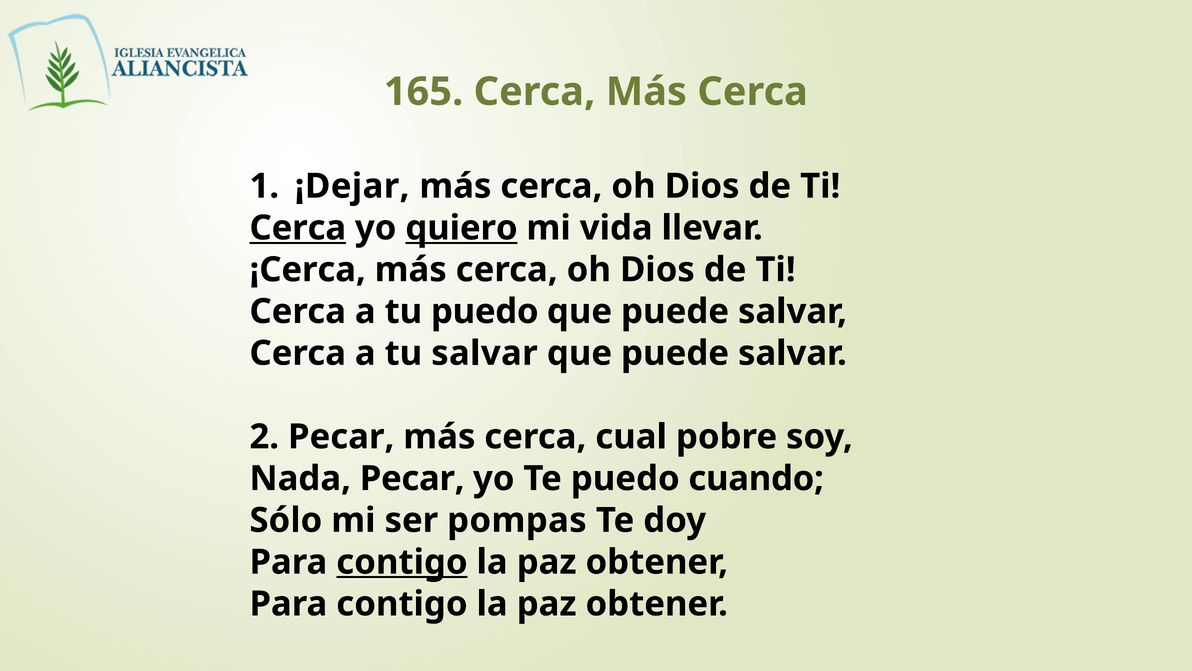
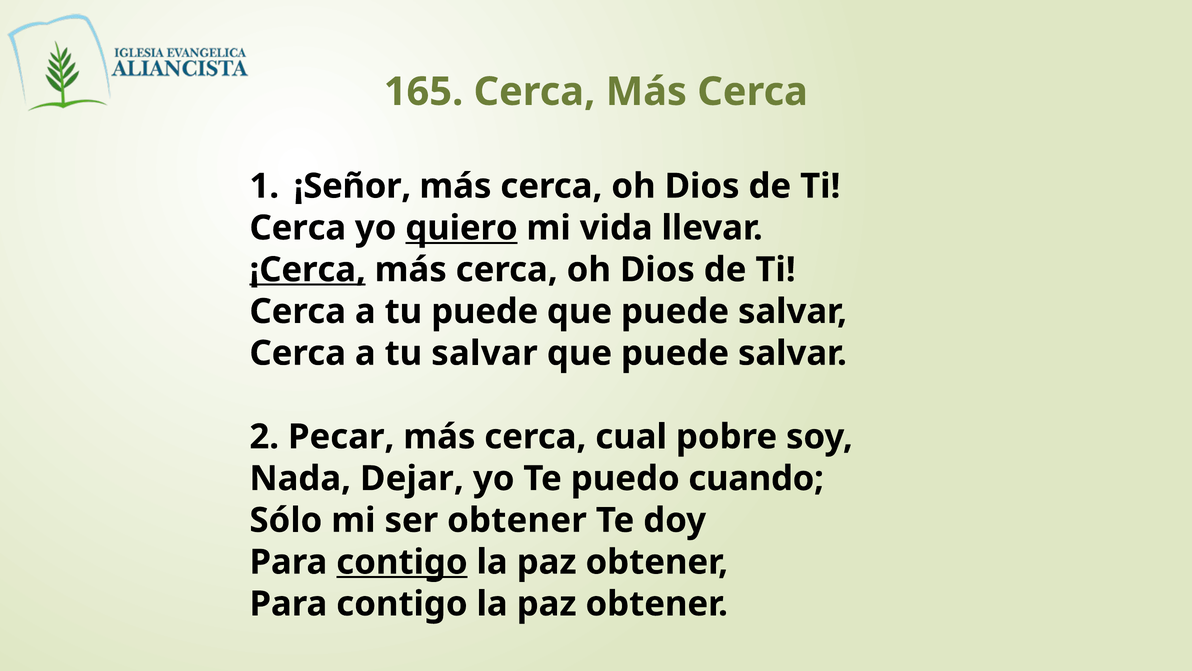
¡Dejar: ¡Dejar -> ¡Señor (352, 186)
Cerca underline: present -> none (298, 228)
¡Cerca underline: none -> present (308, 270)
tu puedo: puedo -> puede (485, 311)
Nada Pecar: Pecar -> Dejar (412, 478)
ser pompas: pompas -> obtener (517, 520)
